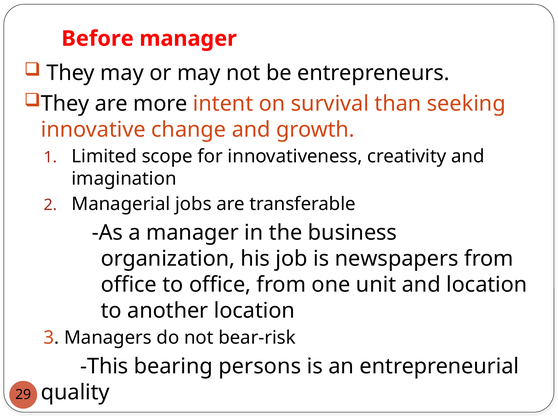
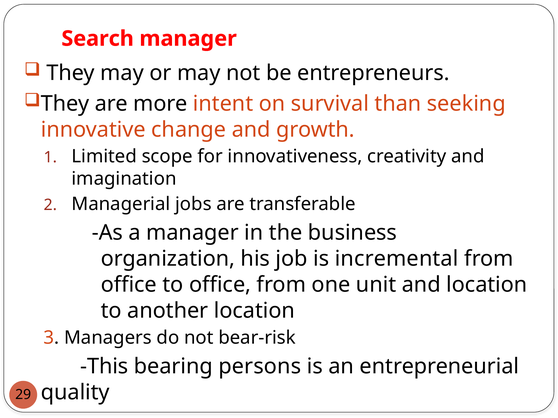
Before: Before -> Search (98, 39)
newspapers: newspapers -> incremental (397, 259)
